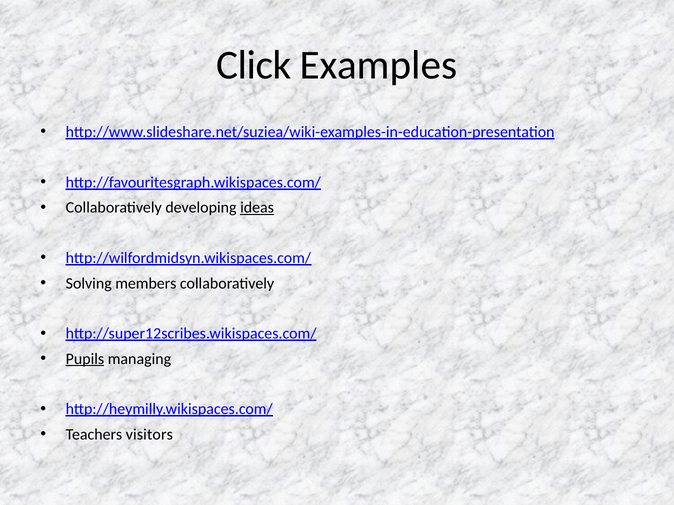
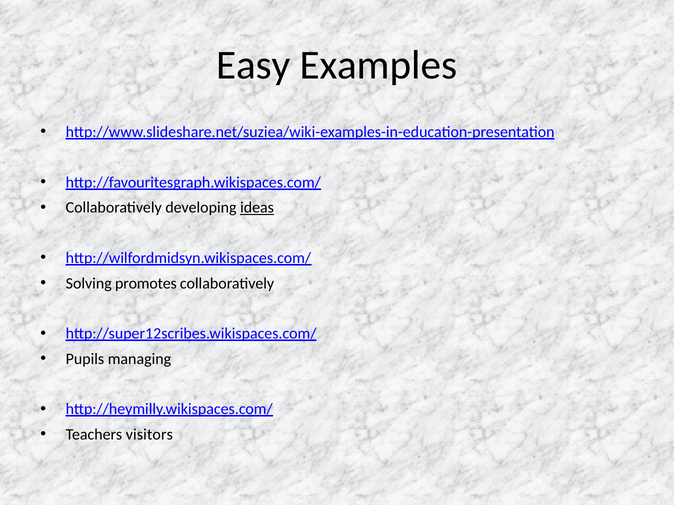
Click: Click -> Easy (253, 65)
members: members -> promotes (146, 284)
Pupils underline: present -> none (85, 359)
